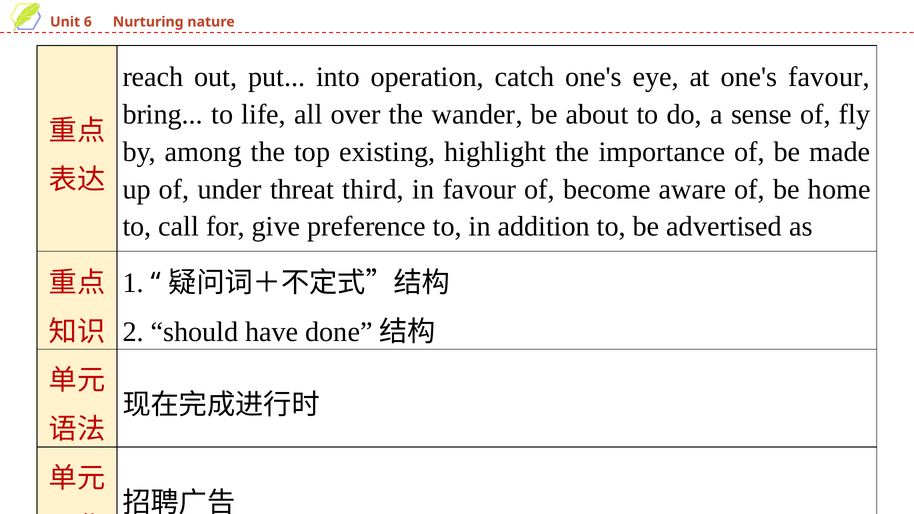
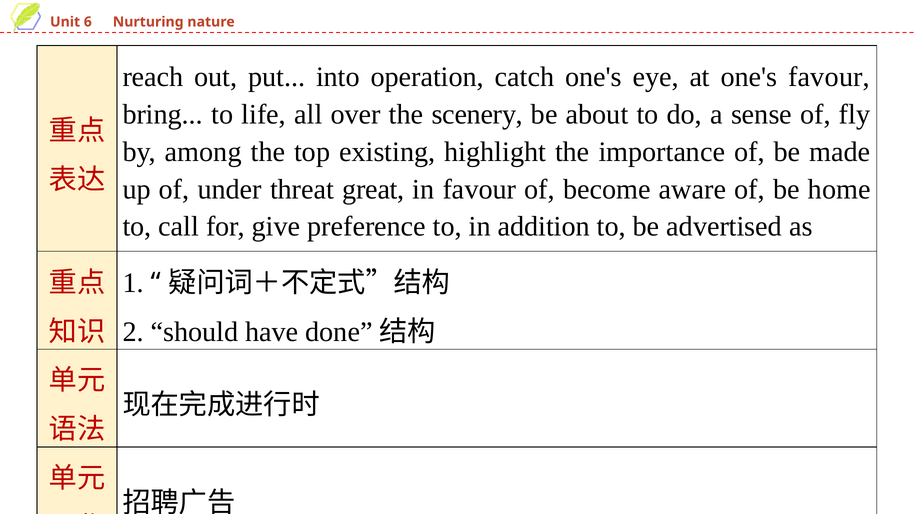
wander: wander -> scenery (477, 114)
third: third -> great (373, 189)
